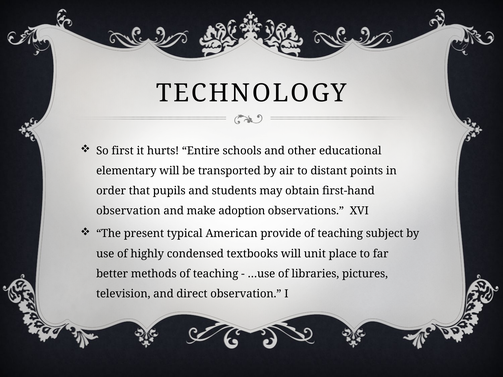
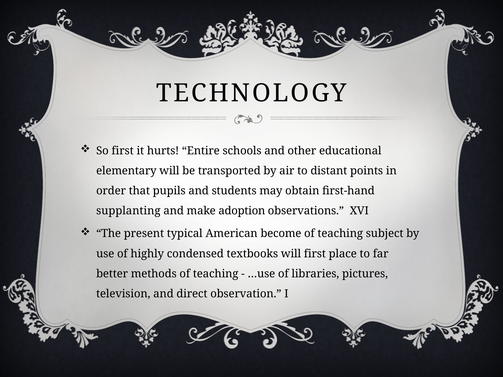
observation: observation -> supplanting (128, 211)
provide: provide -> become (281, 234)
will unit: unit -> first (315, 254)
